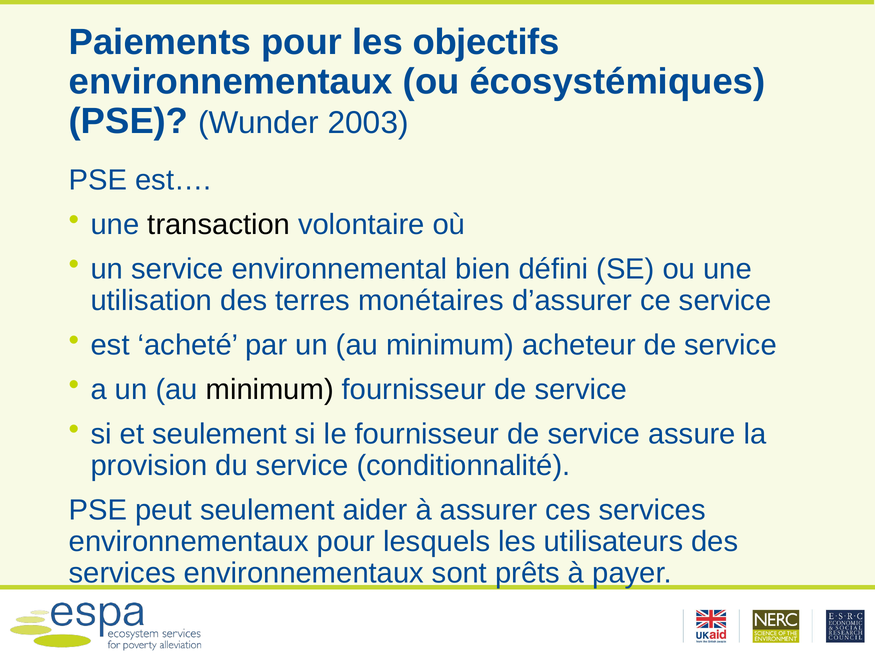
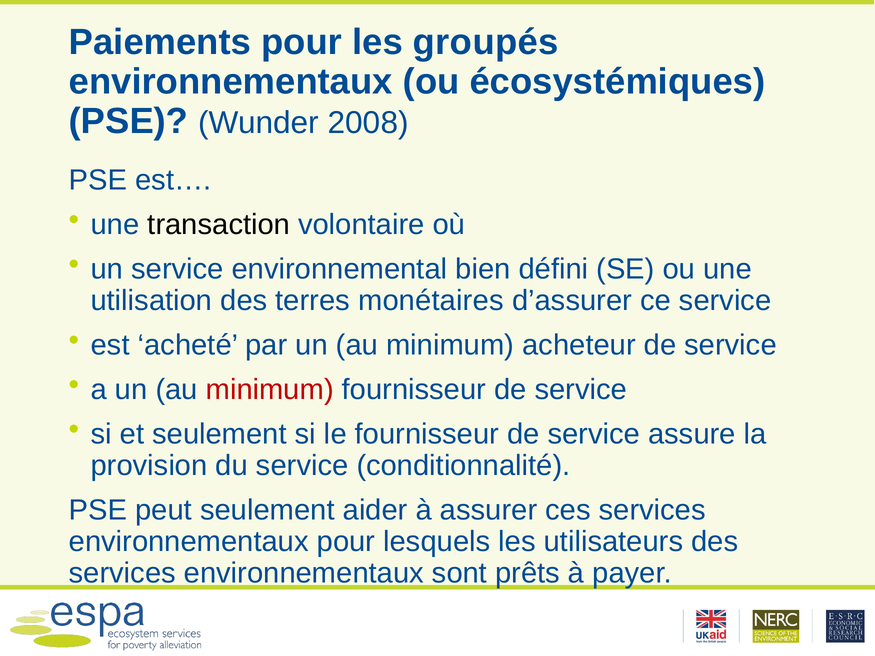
objectifs: objectifs -> groupés (486, 42)
2003: 2003 -> 2008 (368, 123)
minimum colour: black -> red (270, 390)
